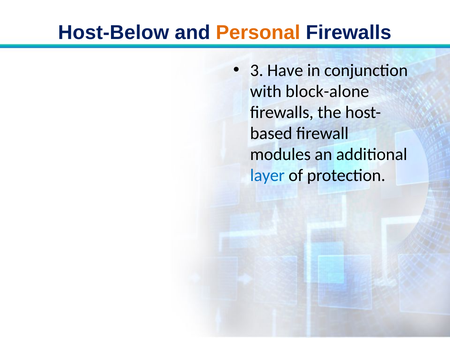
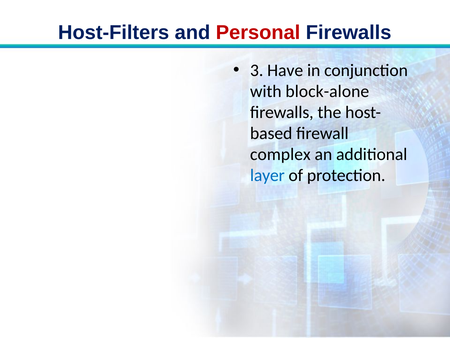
Host-Below: Host-Below -> Host-Filters (114, 33)
Personal colour: orange -> red (258, 33)
modules: modules -> complex (280, 154)
